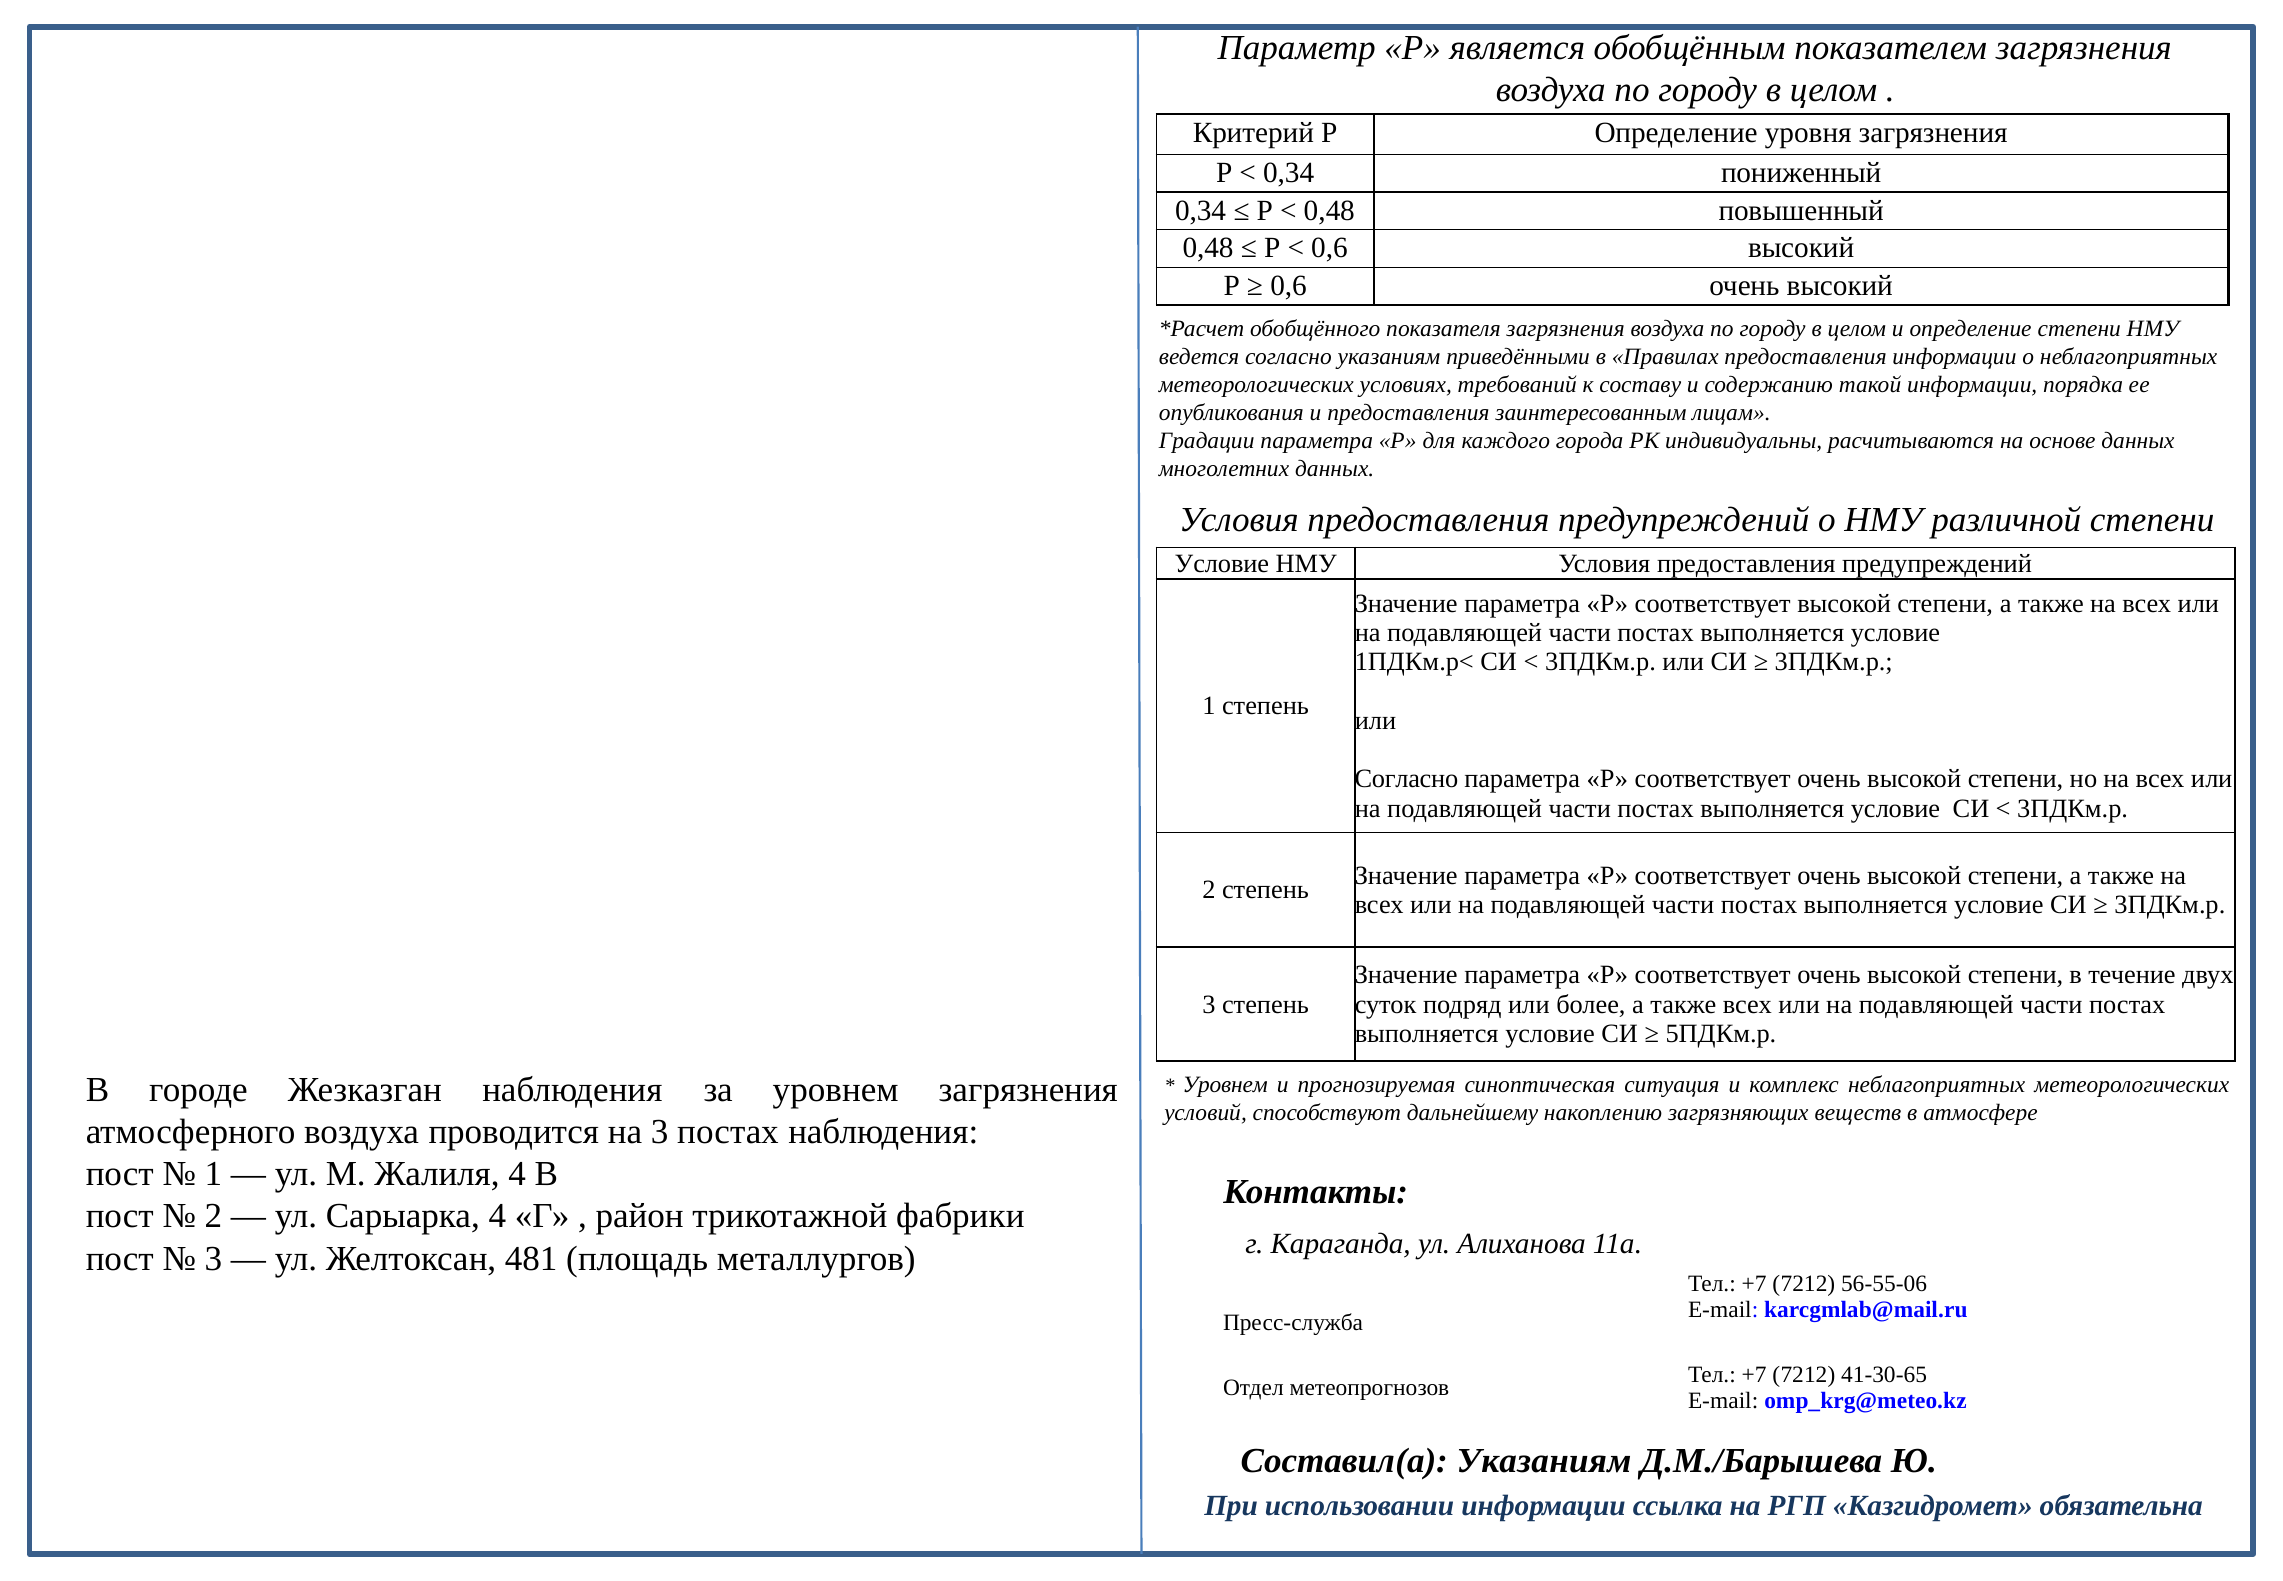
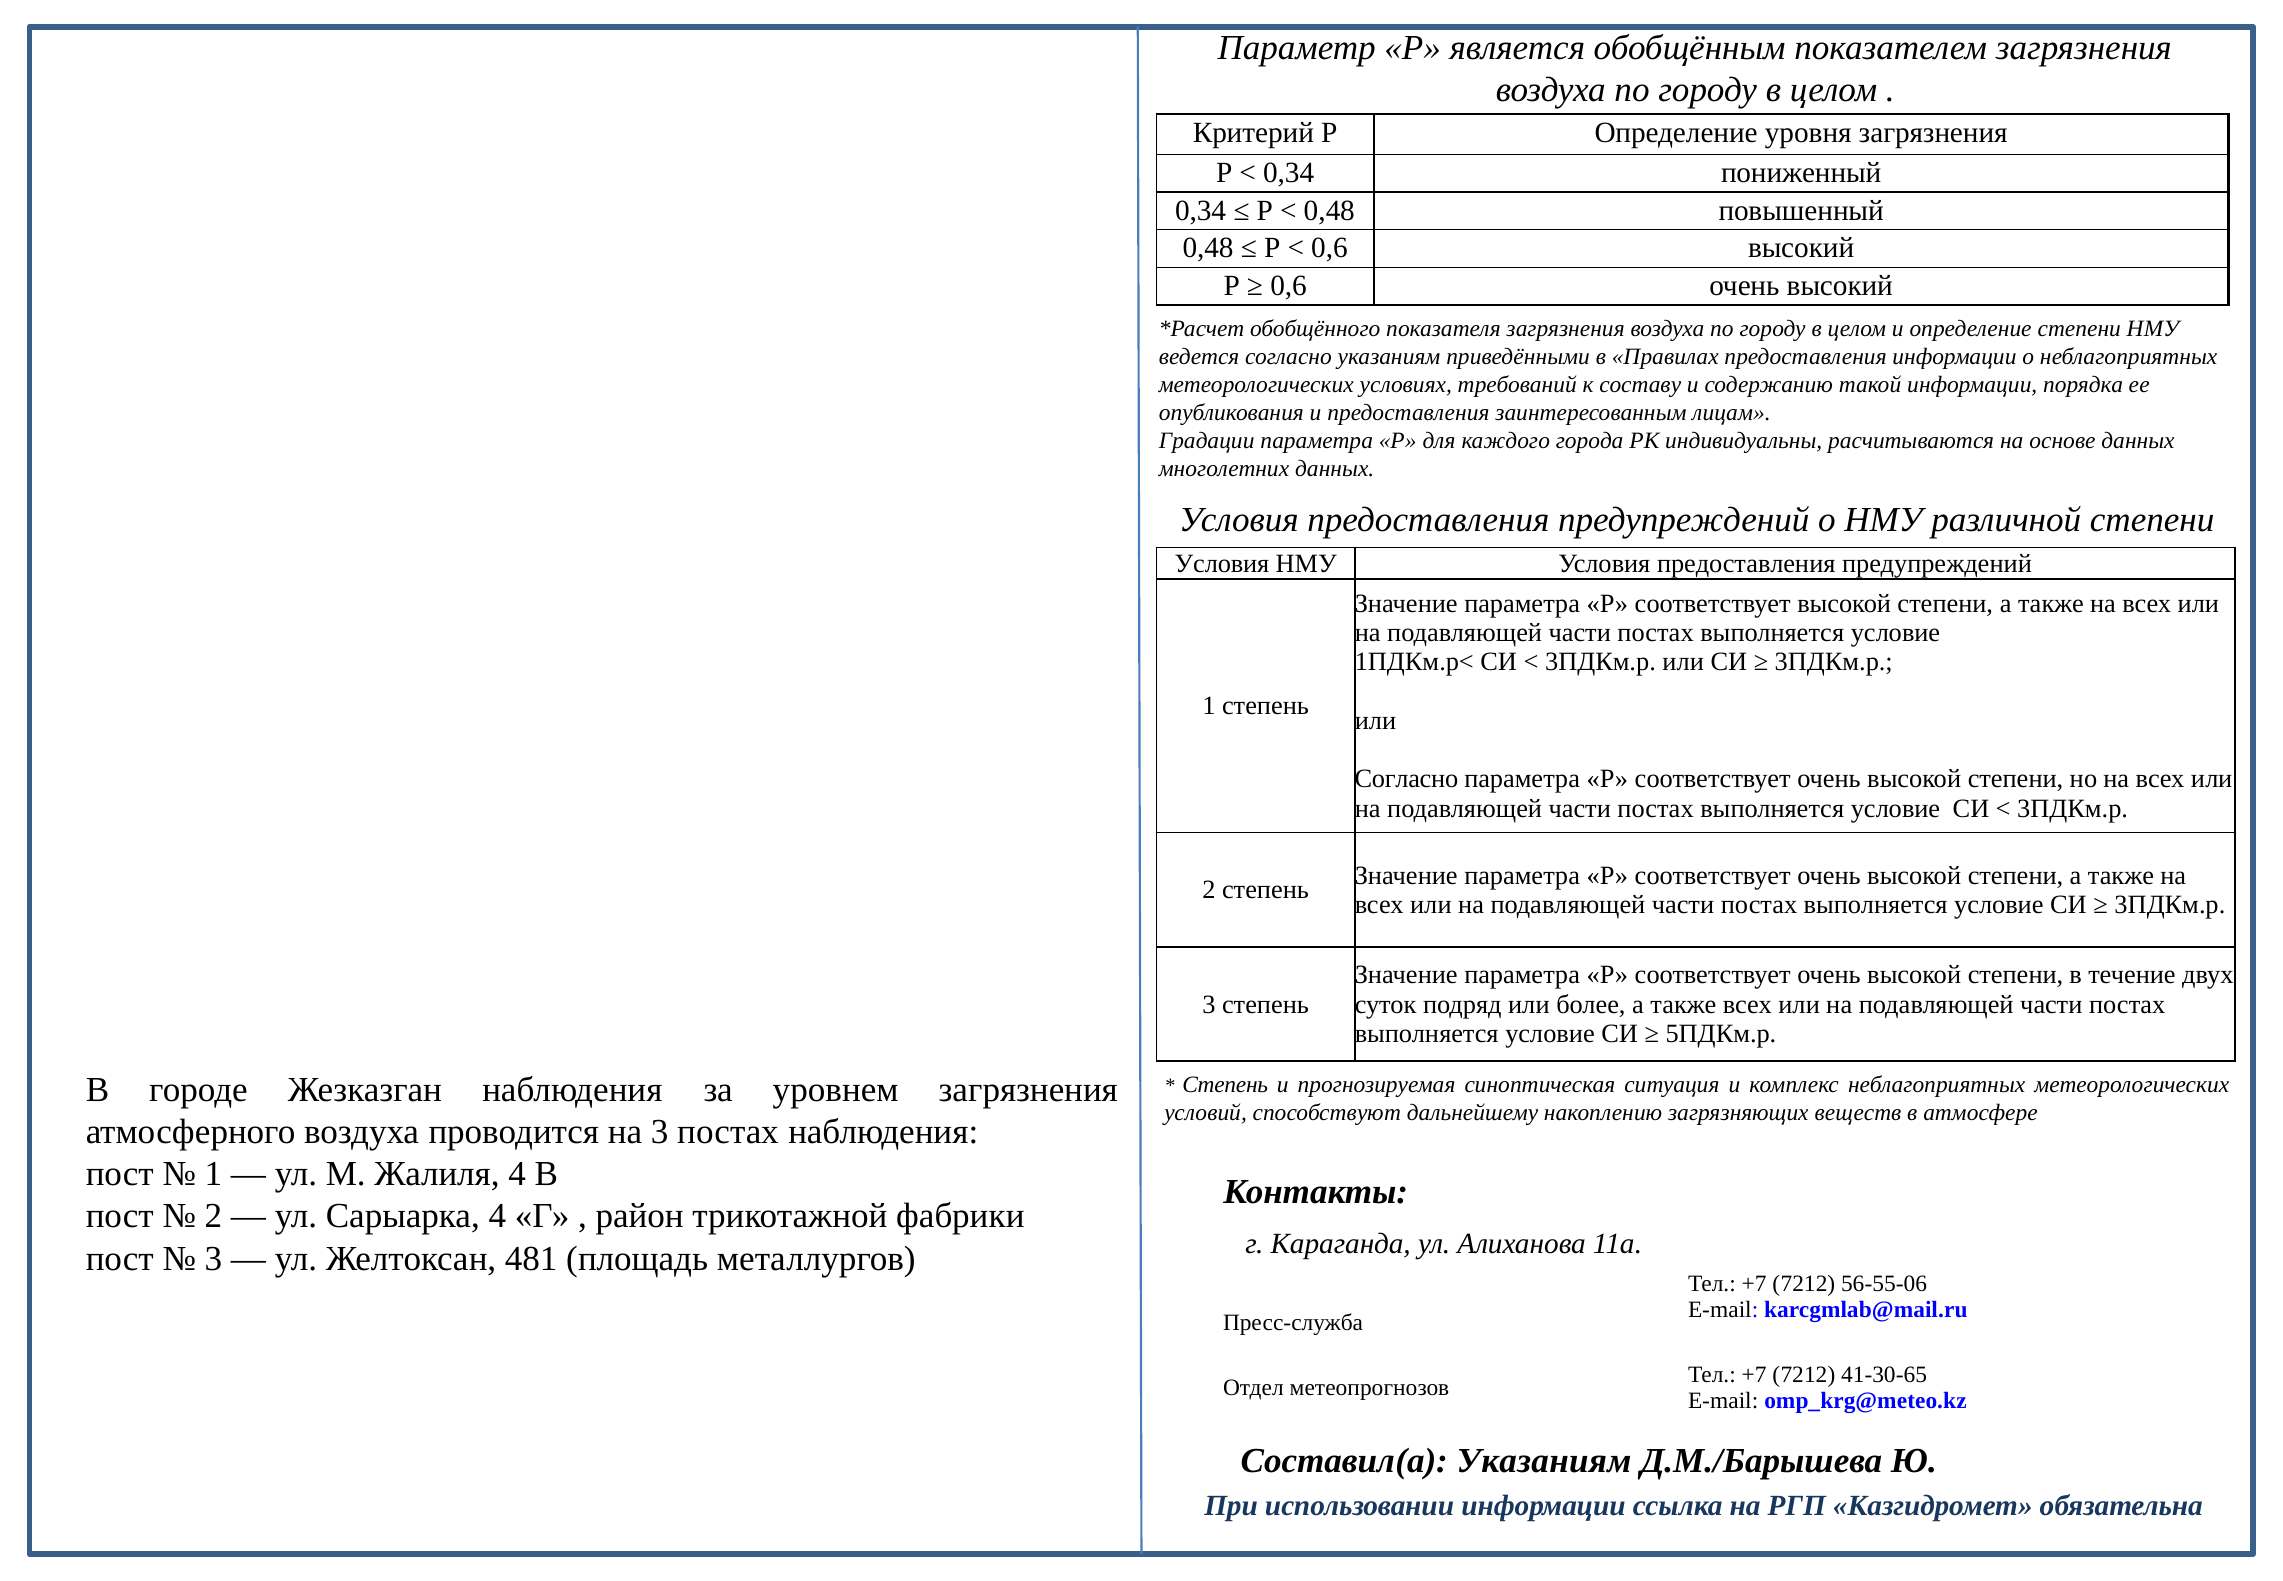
Условие: Условие -> Условия (1222, 563)
Уровнем: Уровнем -> Степень (1225, 1085)
